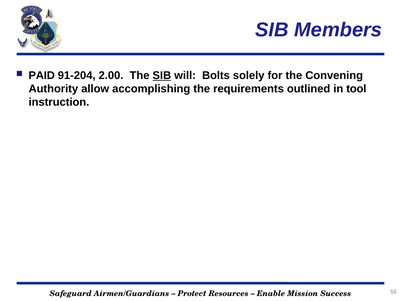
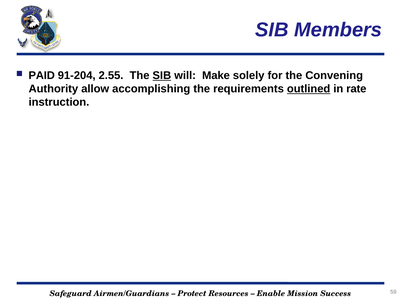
2.00: 2.00 -> 2.55 (111, 75)
Bolts: Bolts -> Make (216, 75)
outlined underline: none -> present (309, 89)
tool: tool -> rate (356, 89)
